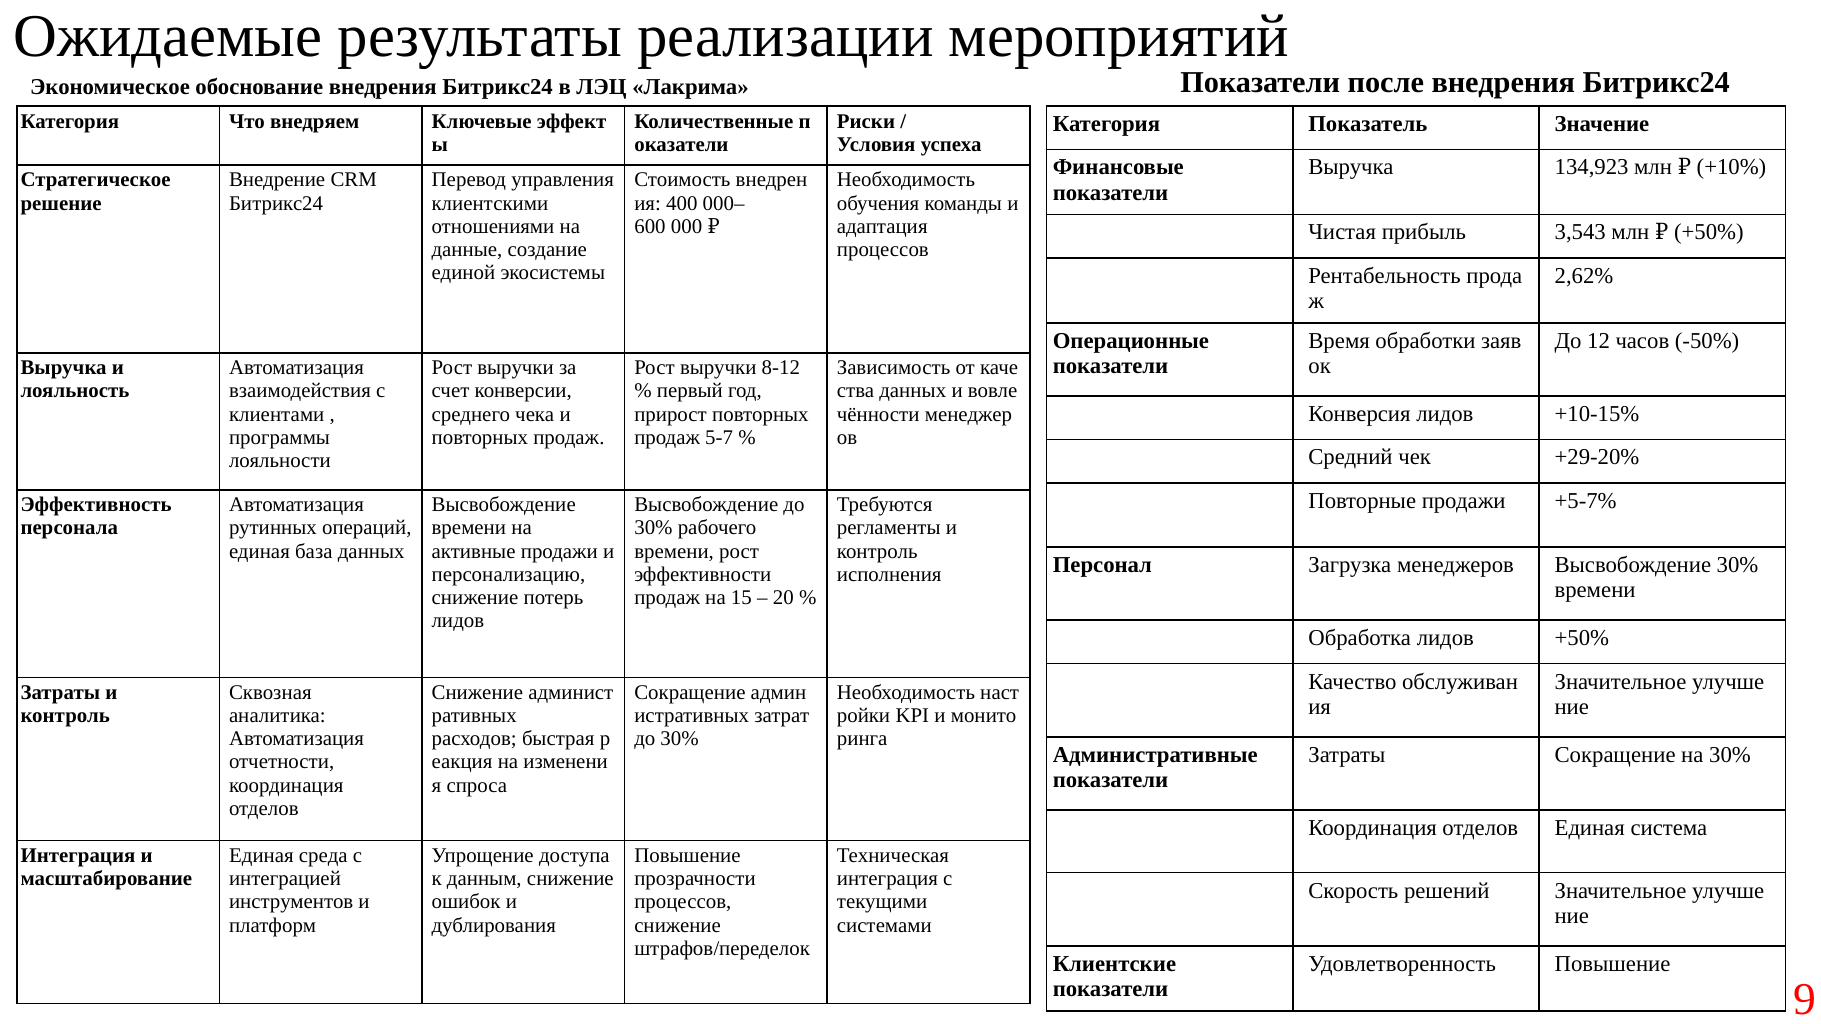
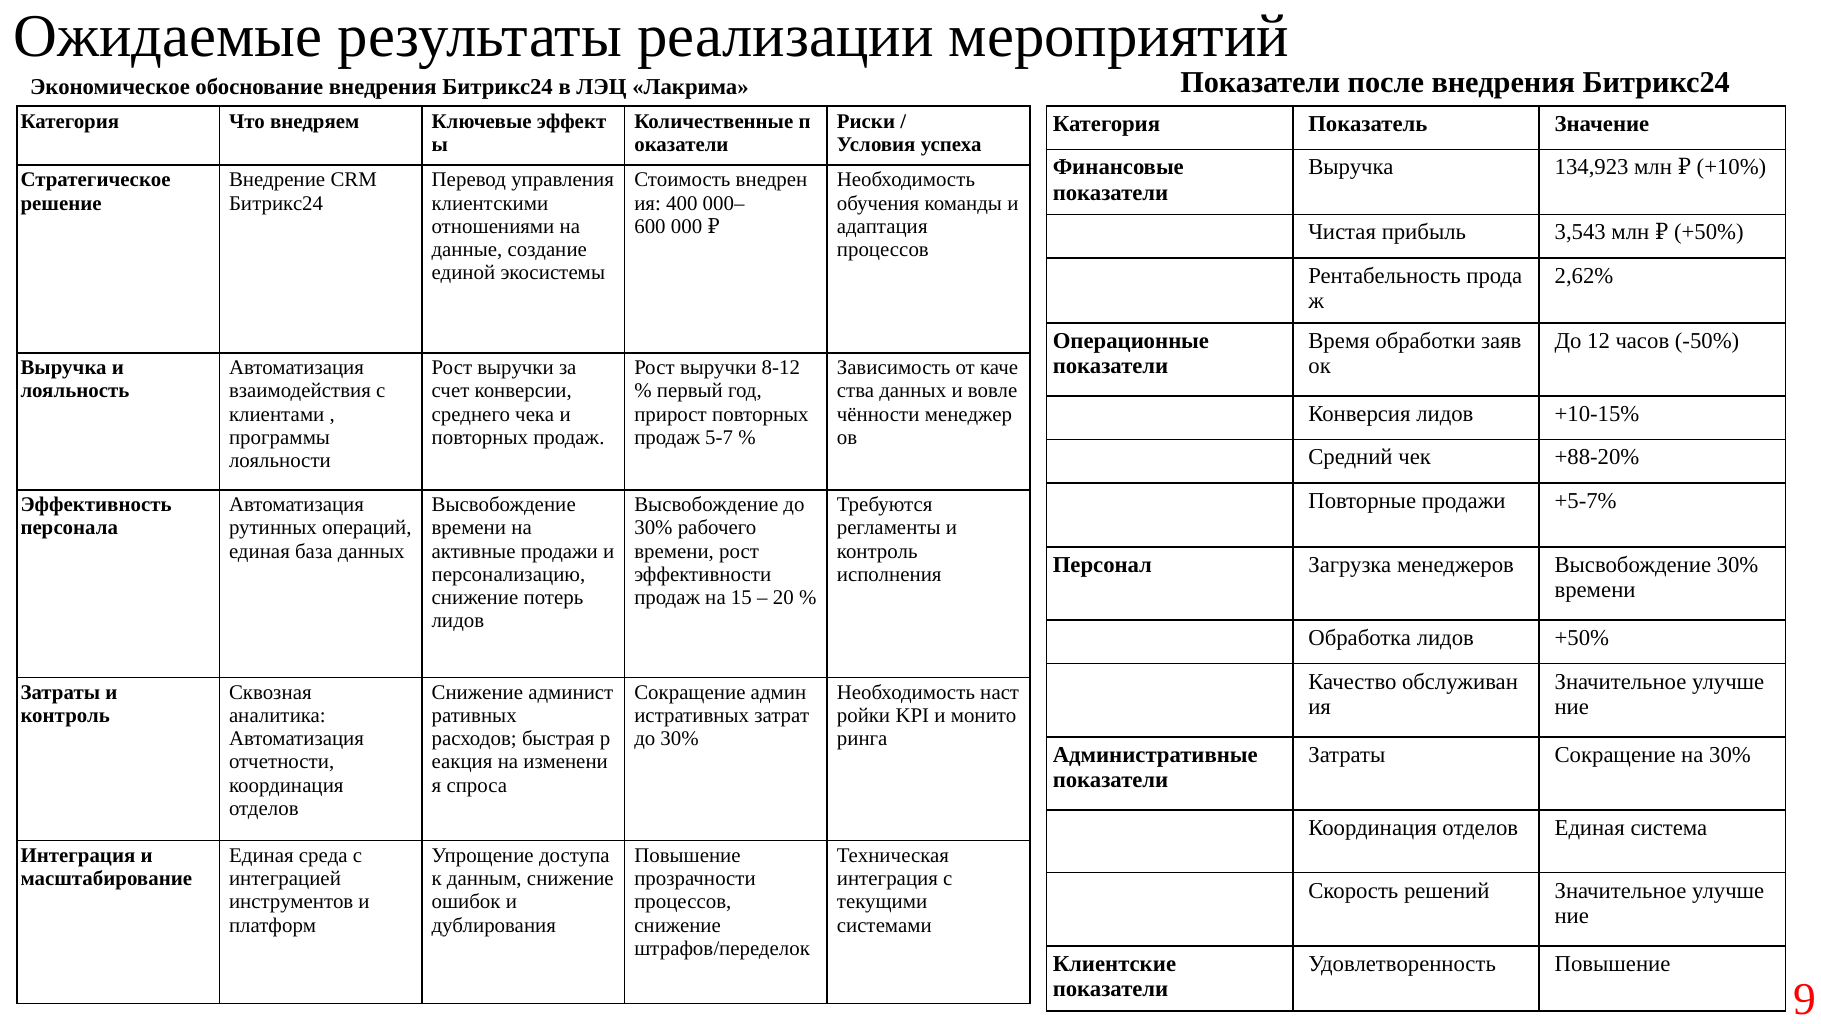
+29-20%: +29-20% -> +88-20% (1597, 458)
